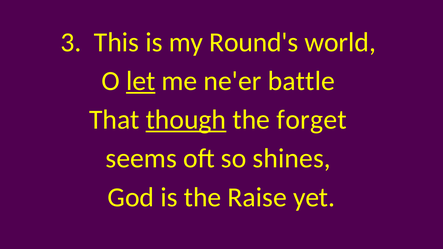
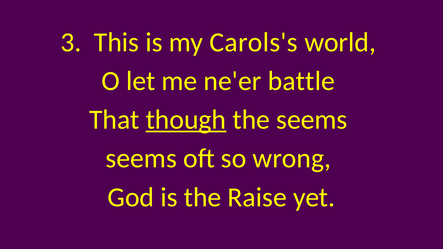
Round's: Round's -> Carols's (254, 42)
let underline: present -> none (141, 81)
the forget: forget -> seems (312, 120)
shines: shines -> wrong (292, 159)
